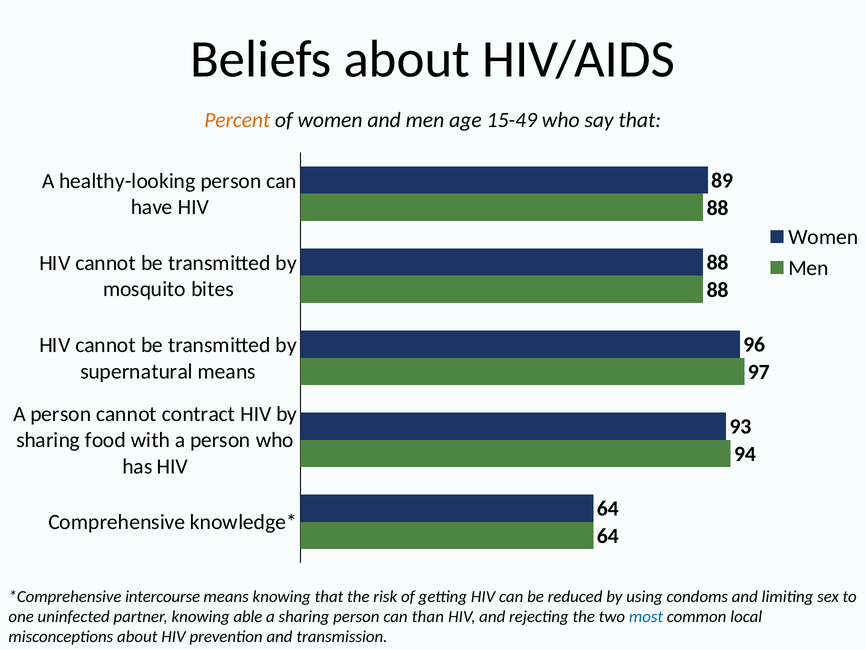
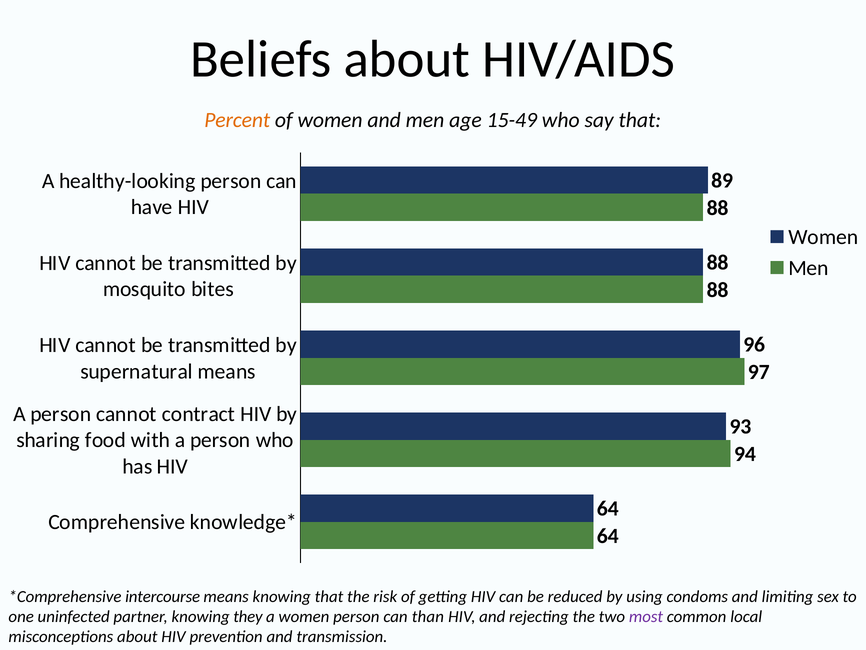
able: able -> they (248, 616)
a sharing: sharing -> women (304, 616)
most colour: blue -> purple (646, 616)
